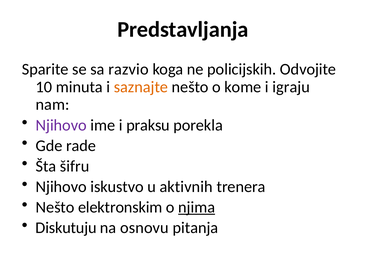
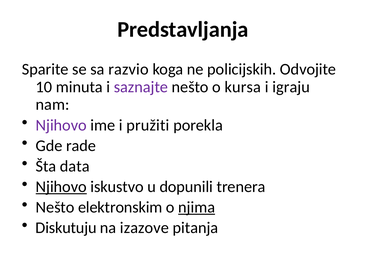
saznajte colour: orange -> purple (141, 87)
kome: kome -> kursa (243, 87)
praksu: praksu -> pružiti (148, 125)
šifru: šifru -> data (75, 166)
Njihovo underline: none -> present (61, 186)
aktivnih: aktivnih -> dopunili (186, 186)
osnovu: osnovu -> izazove (144, 227)
